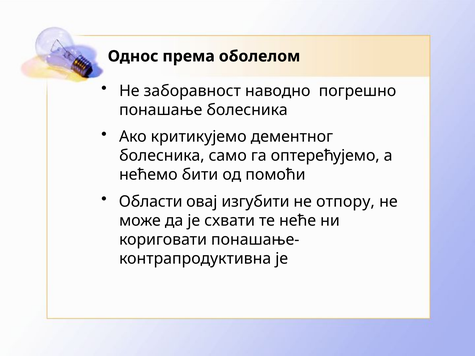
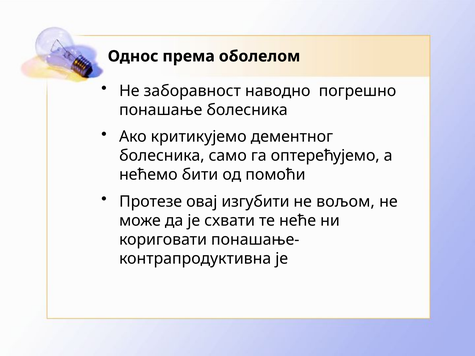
Области: Области -> Протезе (151, 202)
отпору: отпору -> вољом (345, 202)
